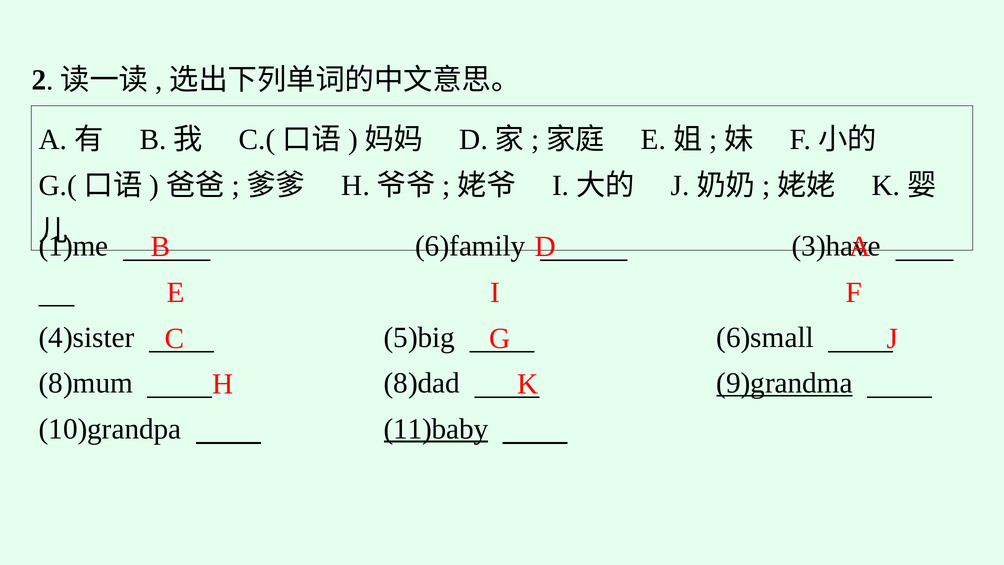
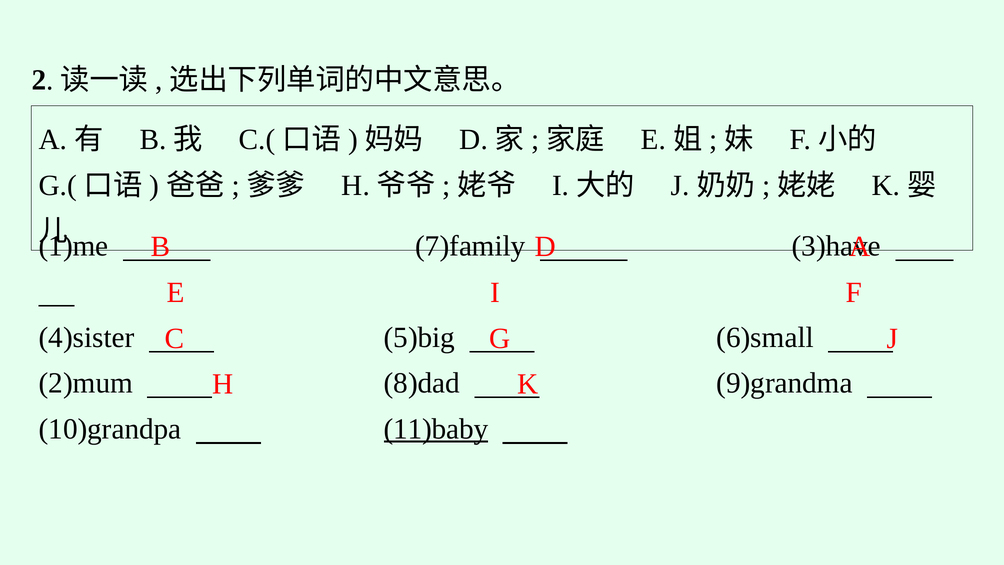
6)family: 6)family -> 7)family (470, 246)
8)mum: 8)mum -> 2)mum (86, 383)
9)grandma underline: present -> none (785, 383)
